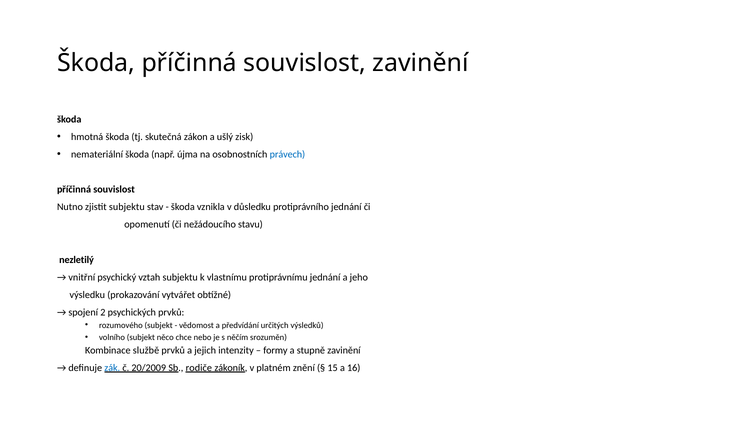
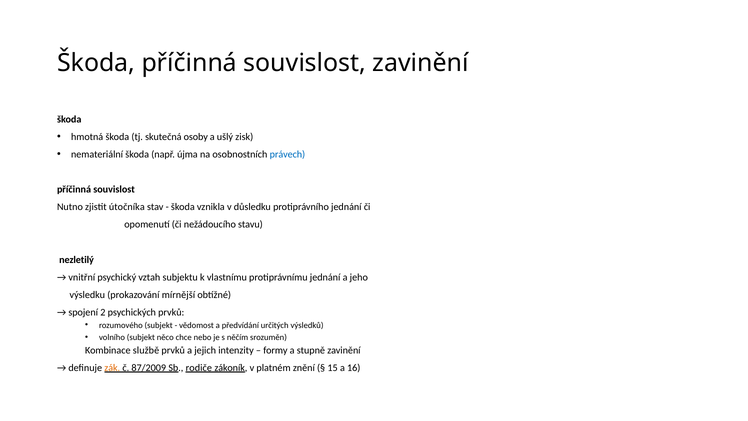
zákon: zákon -> osoby (196, 137)
zjistit subjektu: subjektu -> útočníka (127, 207)
vytvářet: vytvářet -> mírnější (178, 295)
zák colour: blue -> orange (112, 368)
20/2009: 20/2009 -> 87/2009 (149, 368)
